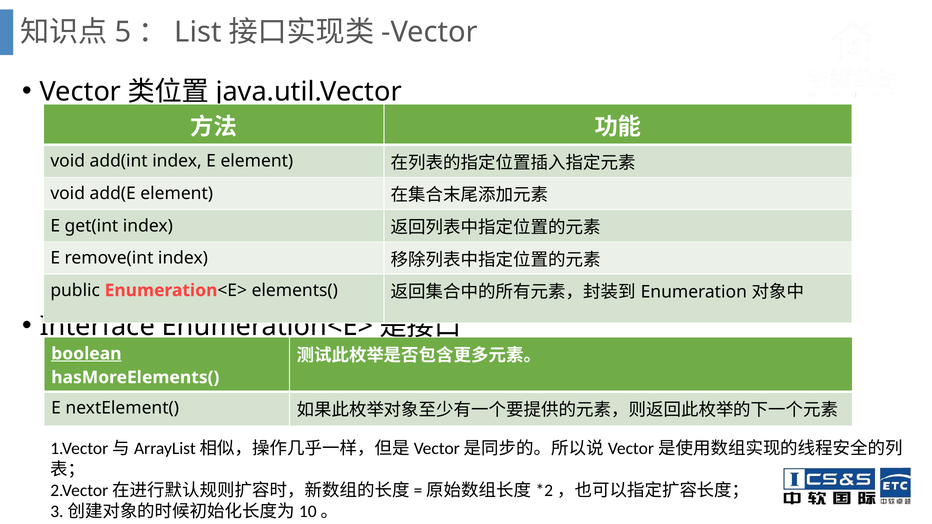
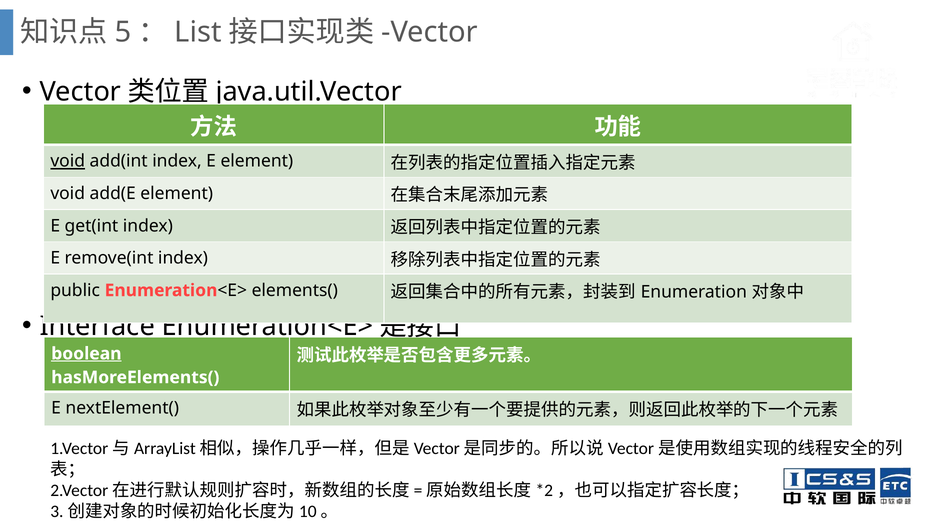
void underline: none -> present (68, 161)
